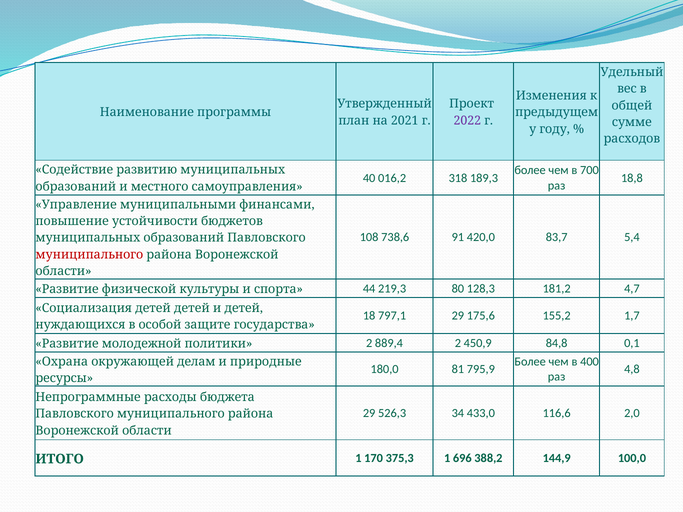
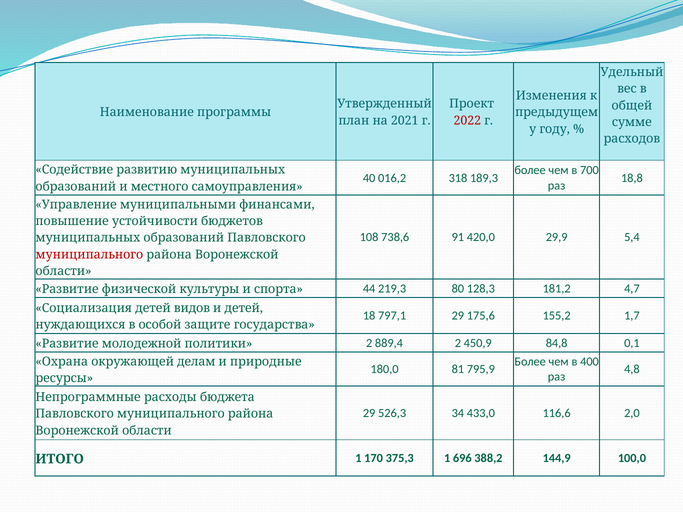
2022 colour: purple -> red (467, 121)
83,7: 83,7 -> 29,9 (557, 237)
детей детей: детей -> видов (192, 308)
